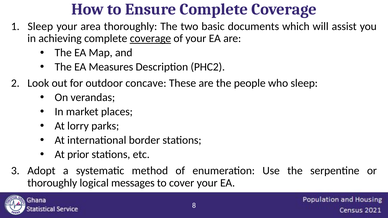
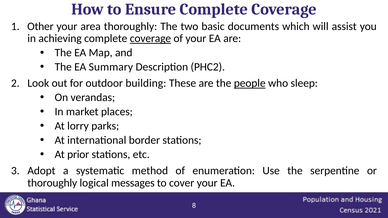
Sleep: Sleep -> Other (40, 26)
Measures: Measures -> Summary (111, 67)
concave: concave -> building (146, 83)
people underline: none -> present (250, 83)
